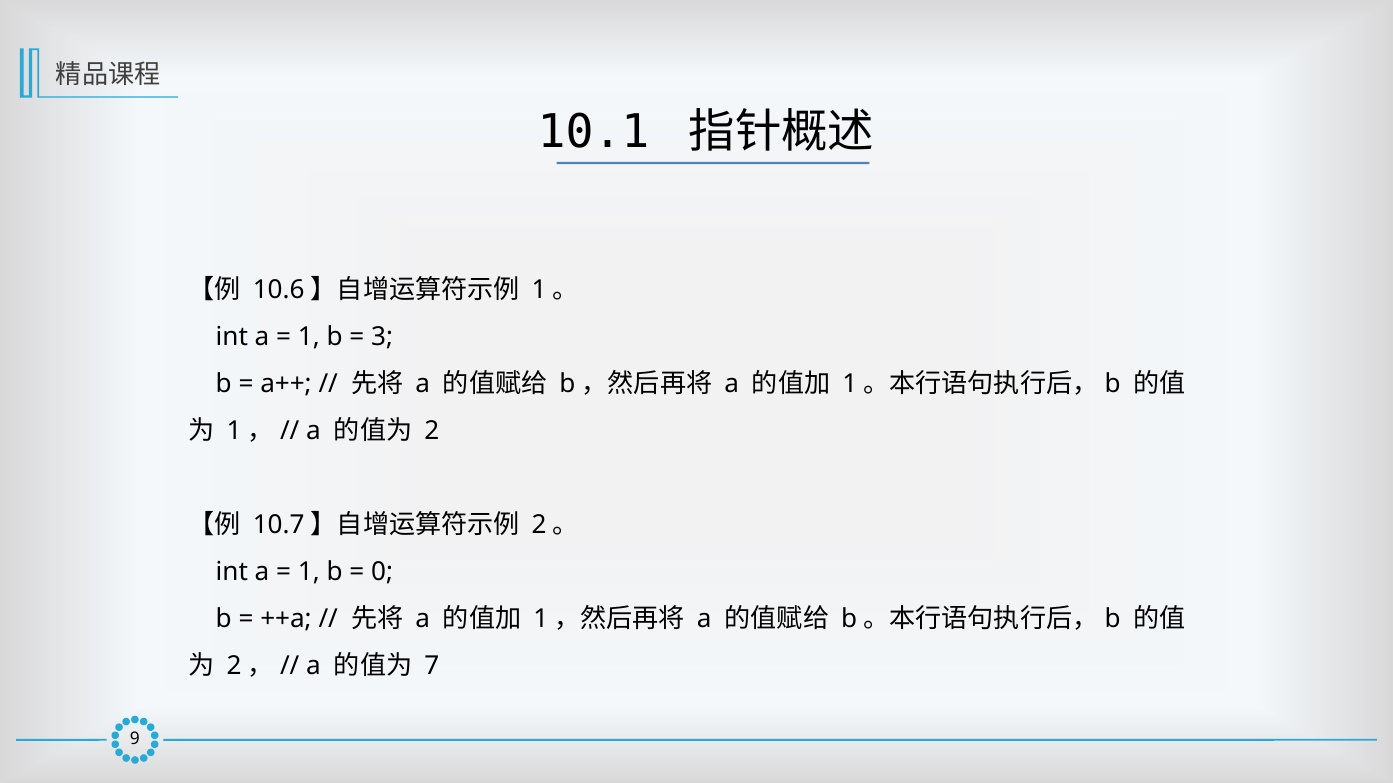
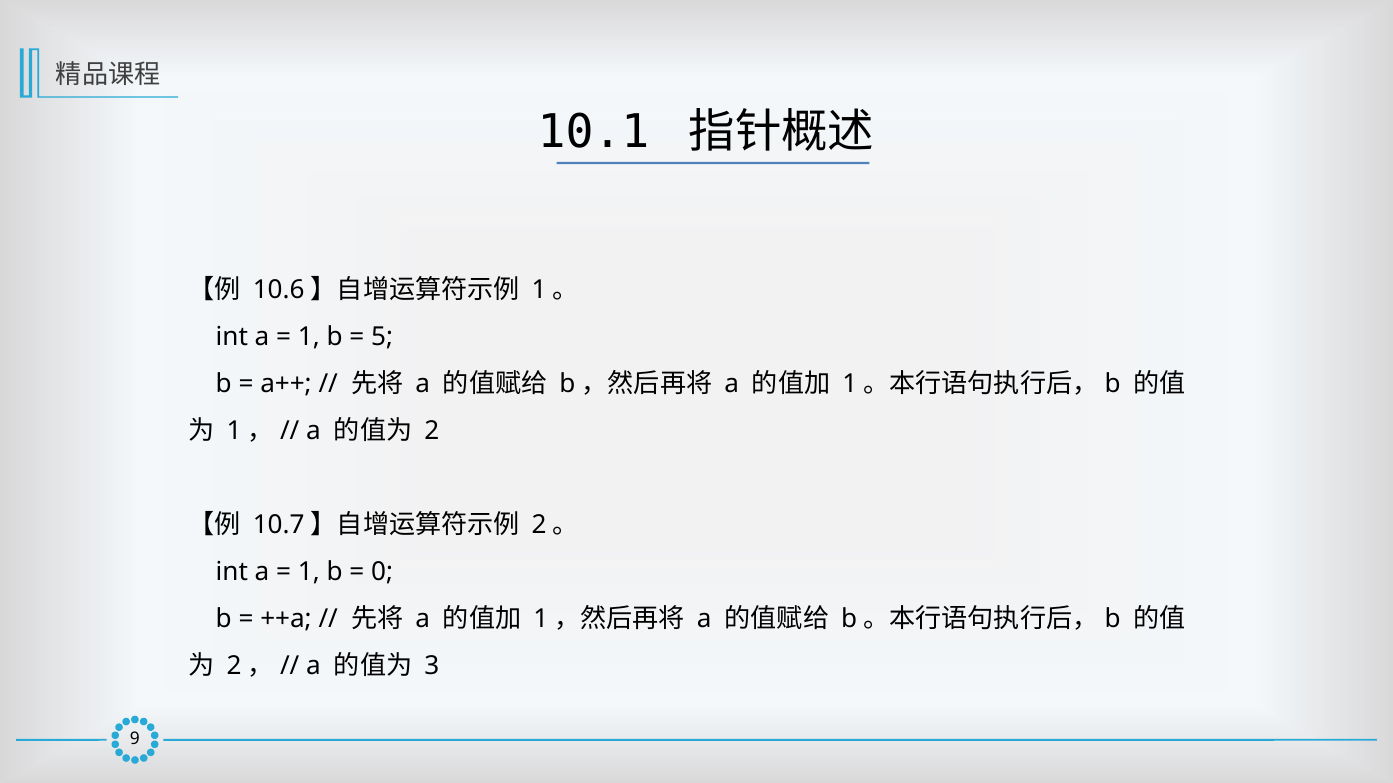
3: 3 -> 5 (382, 337)
7: 7 -> 3 (432, 666)
